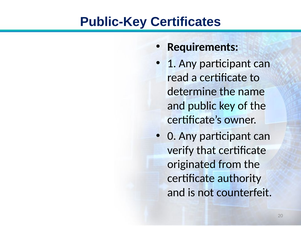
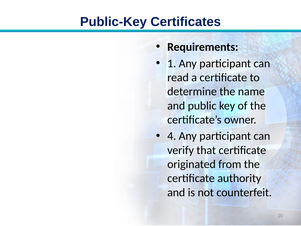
0: 0 -> 4 (172, 136)
